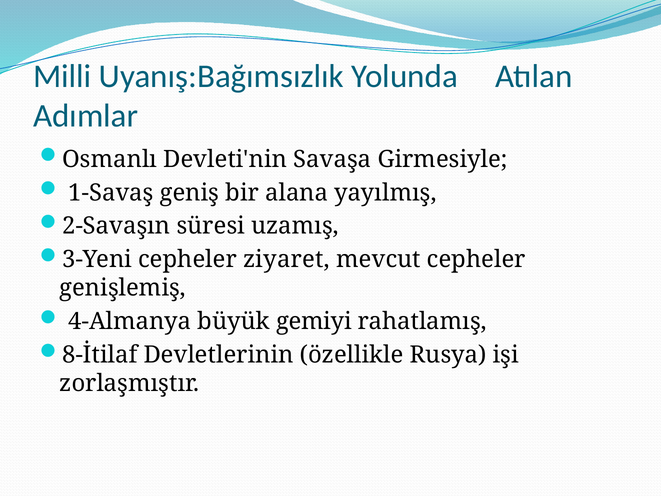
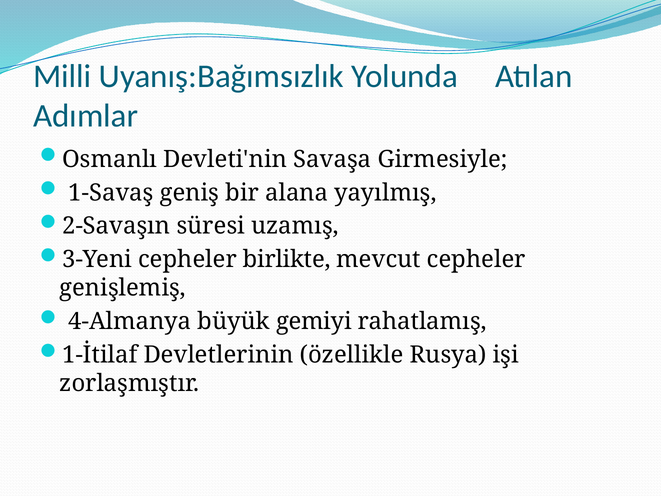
ziyaret: ziyaret -> birlikte (287, 259)
8-İtilaf: 8-İtilaf -> 1-İtilaf (100, 355)
